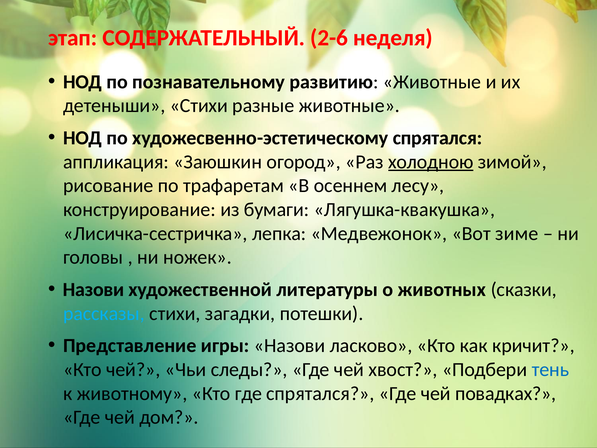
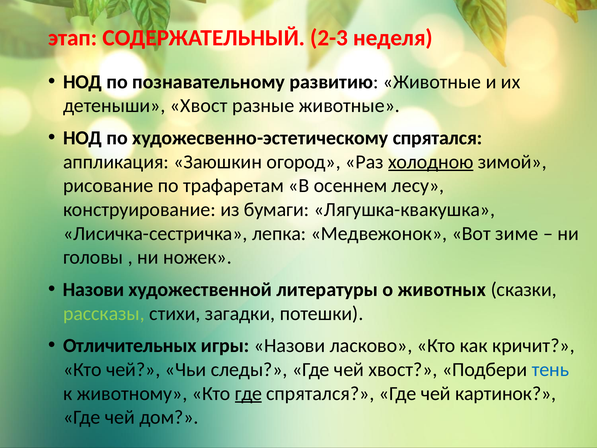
2-6: 2-6 -> 2-3 (329, 38)
детеныши Стихи: Стихи -> Хвост (199, 106)
рассказы colour: light blue -> light green (104, 313)
Представление: Представление -> Отличительных (130, 345)
где underline: none -> present (248, 393)
повадках: повадках -> картинок (506, 393)
